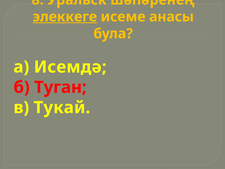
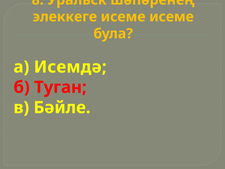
элеккеге underline: present -> none (65, 17)
исеме анасы: анасы -> исеме (171, 17)
Тукай: Тукай -> Бәйле (62, 107)
